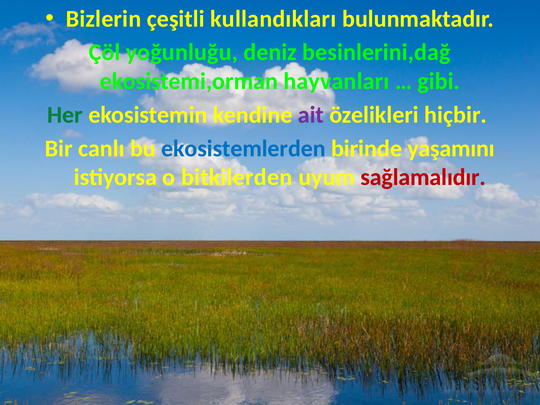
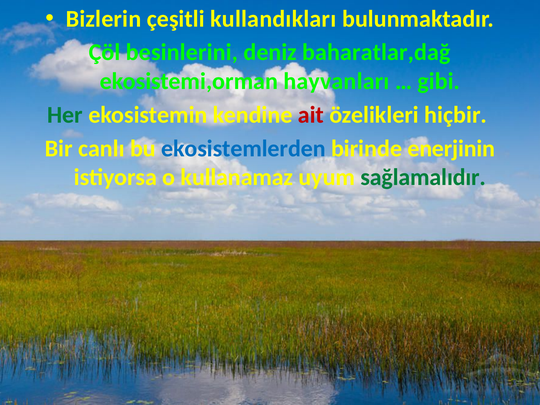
yoğunluğu: yoğunluğu -> besinlerini (182, 52)
besinlerini,dağ: besinlerini,dağ -> baharatlar,dağ (376, 52)
ait colour: purple -> red (311, 115)
yaşamını: yaşamını -> enerjinin (451, 148)
bitkilerden: bitkilerden -> kullanamaz (237, 177)
sağlamalıdır colour: red -> green (423, 177)
